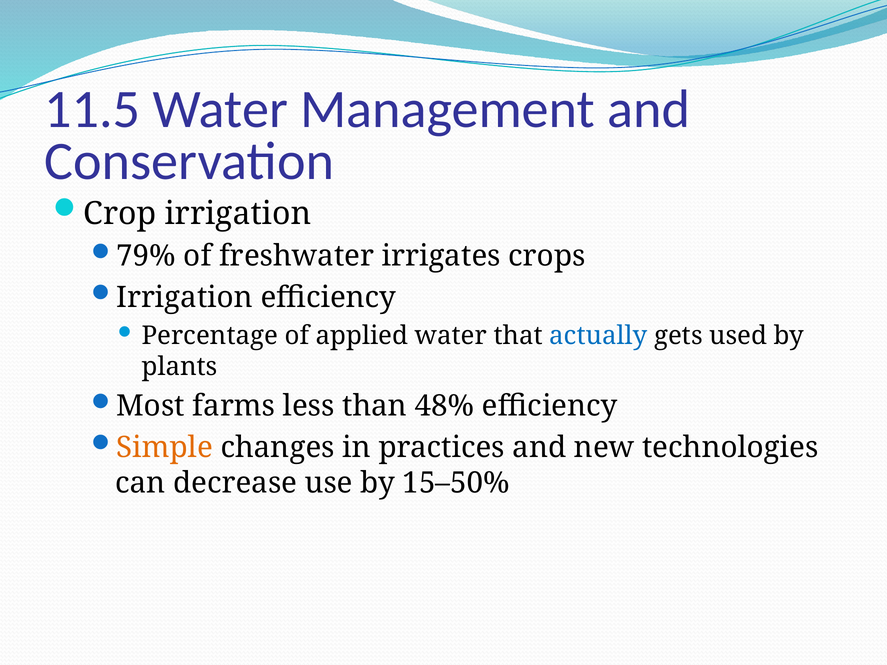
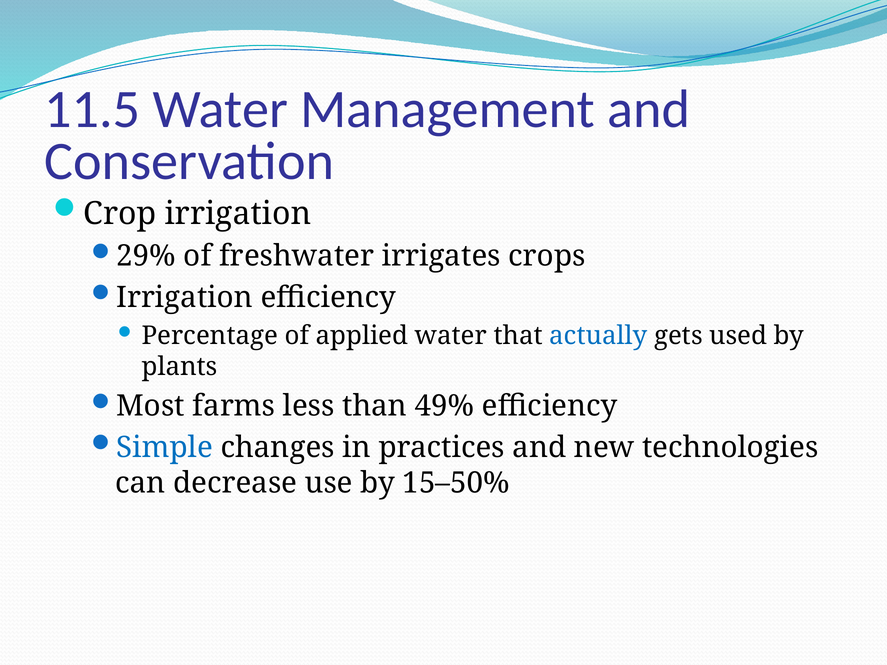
79%: 79% -> 29% (146, 256)
48%: 48% -> 49% (445, 406)
Simple colour: orange -> blue (165, 448)
